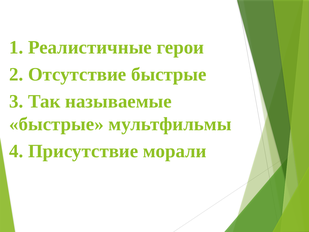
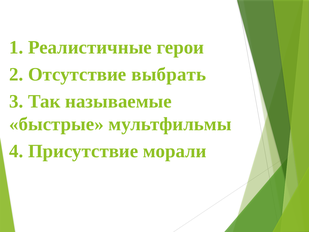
Отсутствие быстрые: быстрые -> выбрать (169, 74)
